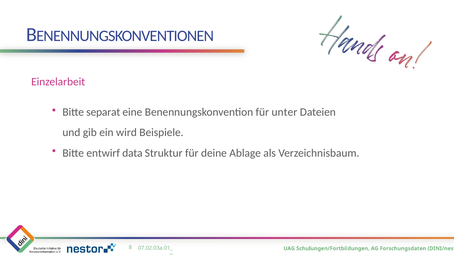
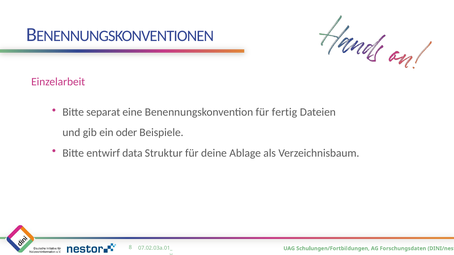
unter: unter -> fertig (284, 112)
wird: wird -> oder (127, 133)
